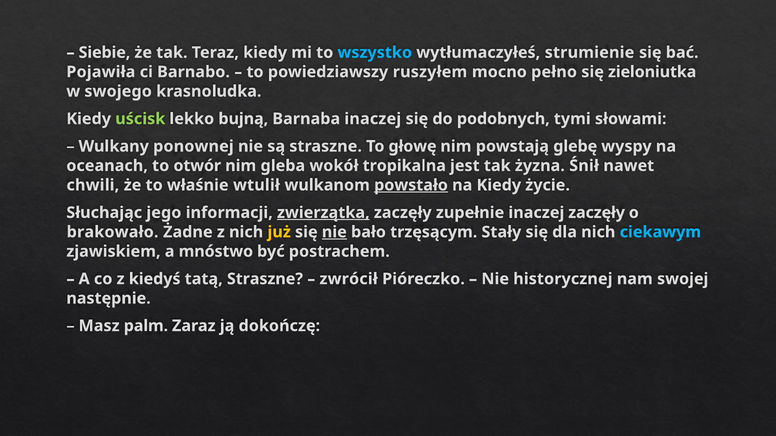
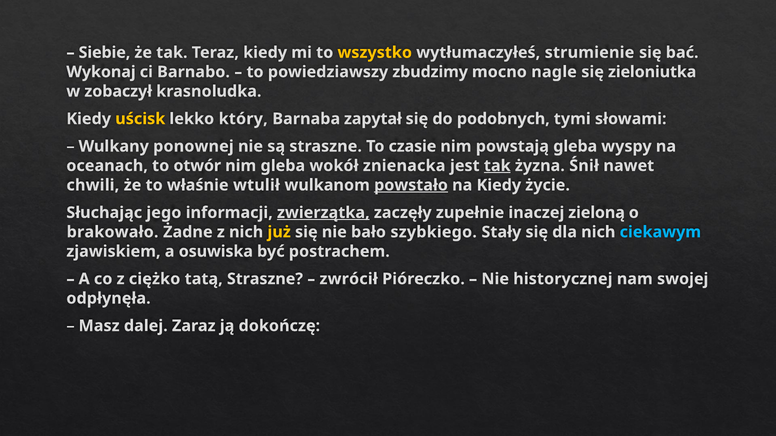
wszystko colour: light blue -> yellow (375, 53)
Pojawiła: Pojawiła -> Wykonaj (101, 72)
ruszyłem: ruszyłem -> zbudzimy (430, 72)
pełno: pełno -> nagle (554, 72)
swojego: swojego -> zobaczył (118, 91)
uścisk colour: light green -> yellow (140, 119)
bujną: bujną -> który (243, 119)
Barnaba inaczej: inaczej -> zapytał (373, 119)
głowę: głowę -> czasie (412, 146)
powstają glebę: glebę -> gleba (575, 146)
tropikalna: tropikalna -> znienacka (404, 166)
tak underline: none -> present (497, 166)
inaczej zaczęły: zaczęły -> zieloną (597, 213)
nie underline: present -> none (334, 232)
trzęsącym: trzęsącym -> szybkiego (434, 232)
mnóstwo: mnóstwo -> osuwiska (216, 252)
kiedyś: kiedyś -> ciężko (155, 279)
następnie: następnie -> odpłynęła (108, 299)
palm: palm -> dalej (146, 326)
